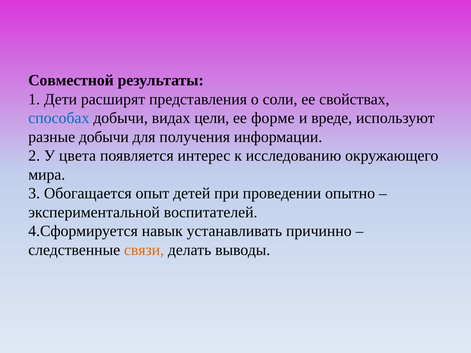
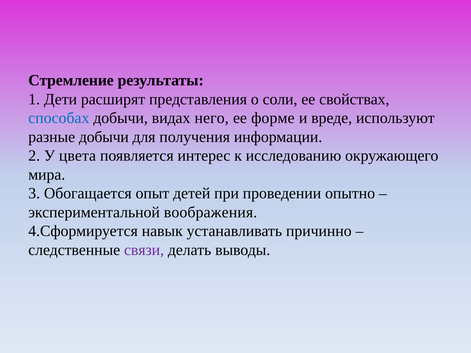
Совместной: Совместной -> Стремление (71, 80)
цели: цели -> него (212, 118)
воспитателей: воспитателей -> воображения (211, 212)
связи colour: orange -> purple (144, 250)
